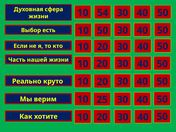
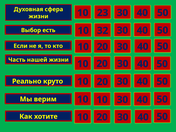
54: 54 -> 23 (103, 13)
50: 50 -> 32 (103, 31)
25: 25 -> 10 (102, 100)
